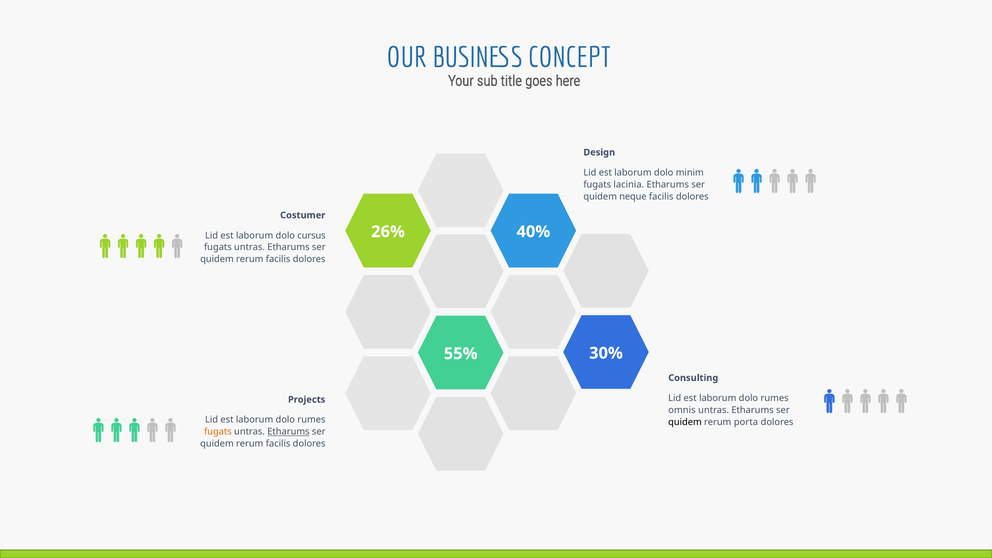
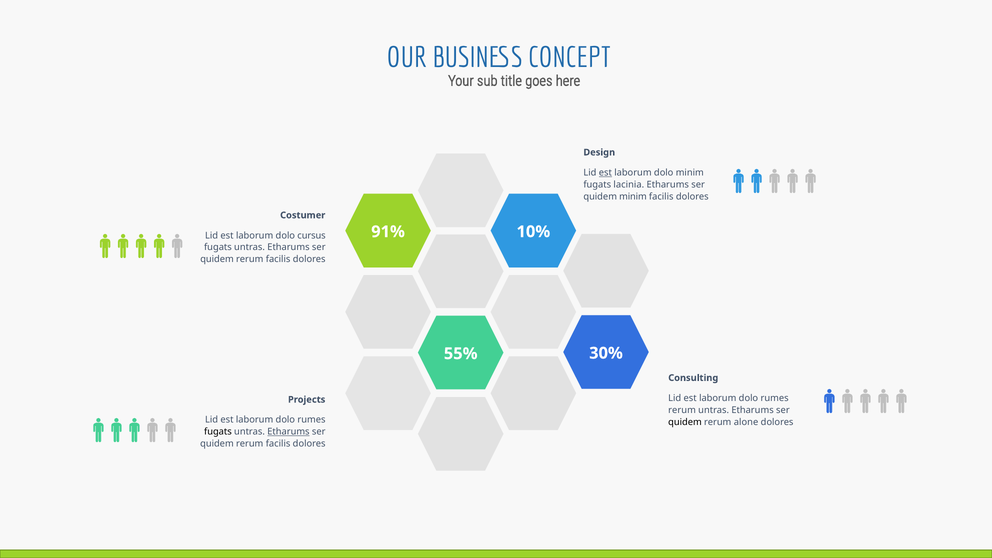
est underline: none -> present (605, 173)
quidem neque: neque -> minim (633, 196)
26%: 26% -> 91% (388, 232)
40%: 40% -> 10% (533, 232)
omnis: omnis -> rerum (682, 410)
porta: porta -> alone (746, 422)
fugats colour: orange -> black (218, 432)
